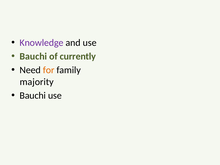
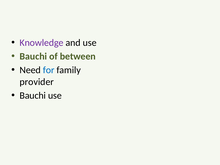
currently: currently -> between (78, 56)
for colour: orange -> blue (49, 70)
majority: majority -> provider (37, 82)
